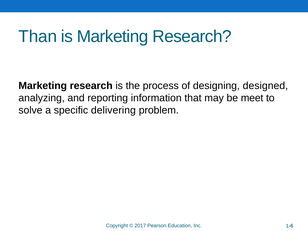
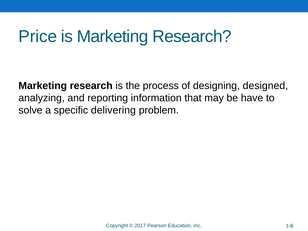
Than: Than -> Price (38, 36)
meet: meet -> have (252, 98)
